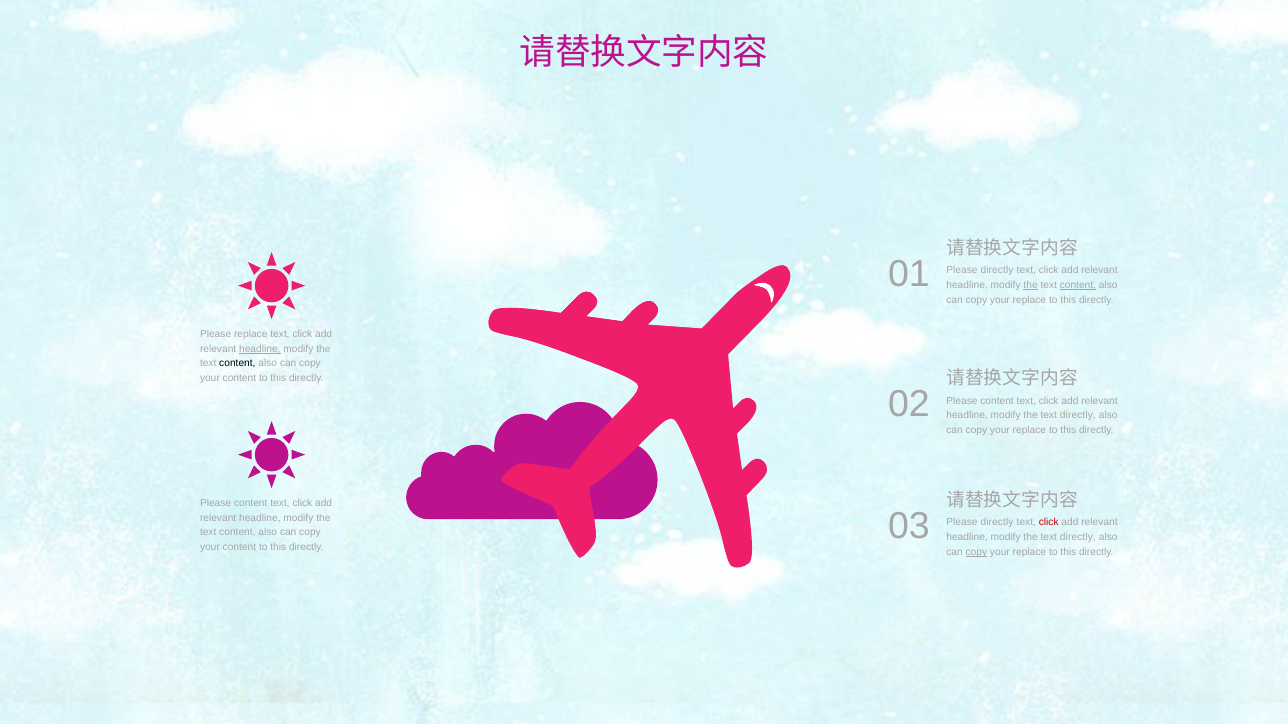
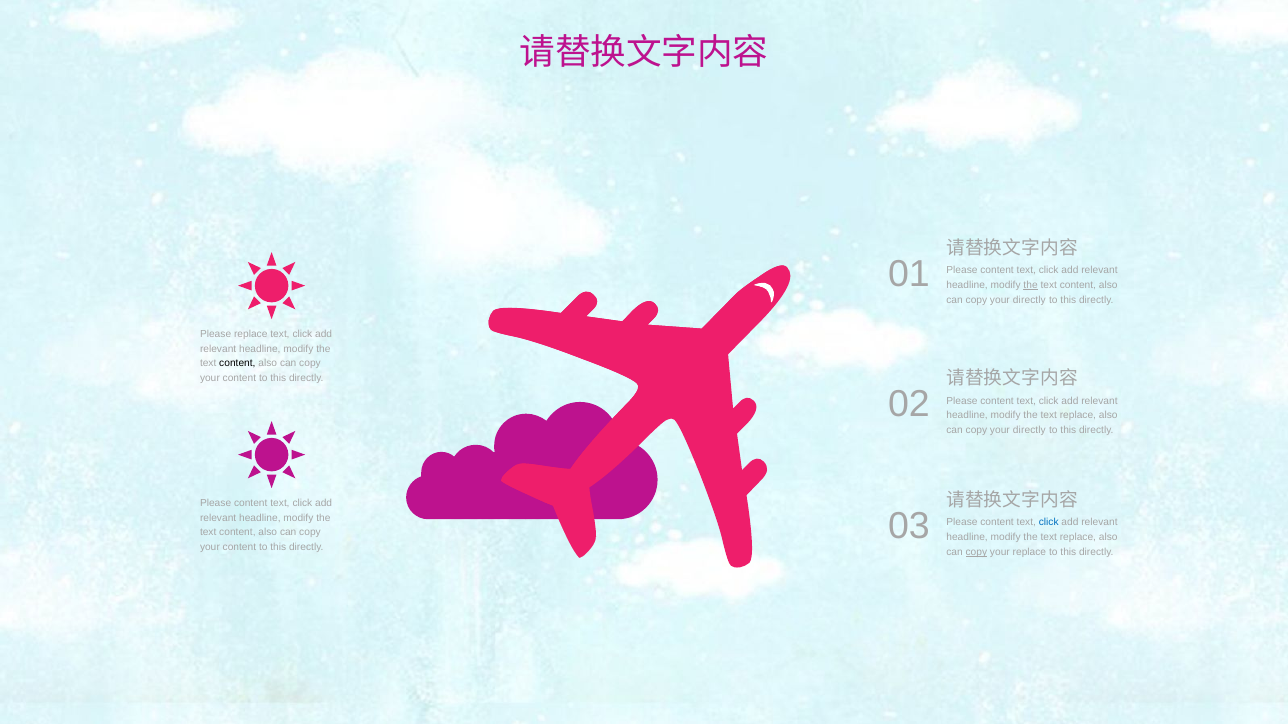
01 Please directly: directly -> content (997, 271)
content underline: present -> none (1078, 285)
replace: replace -> directly (1029, 300)
headline underline: present -> none (260, 349)
directly: directly -> replace (1078, 416)
replace: replace -> directly (1029, 430)
03 Please directly: directly -> content (997, 523)
click colour: red -> blue (1049, 523)
directly: directly -> replace (1078, 537)
